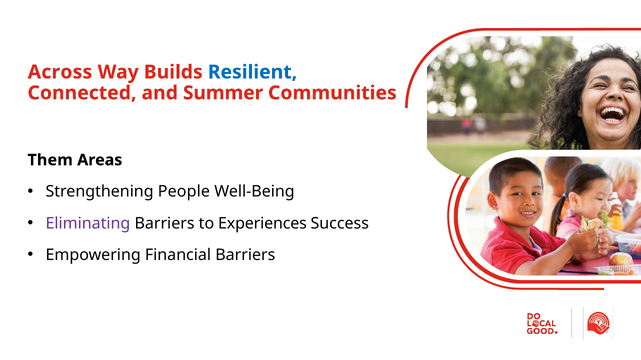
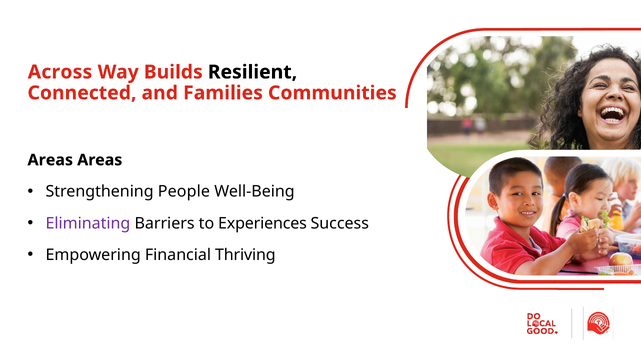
Resilient colour: blue -> black (252, 72)
Summer: Summer -> Families (223, 93)
Them: Them -> Areas (50, 160)
Financial Barriers: Barriers -> Thriving (245, 255)
